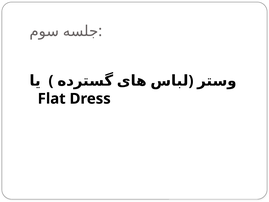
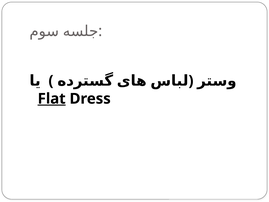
Flat underline: none -> present (52, 99)
